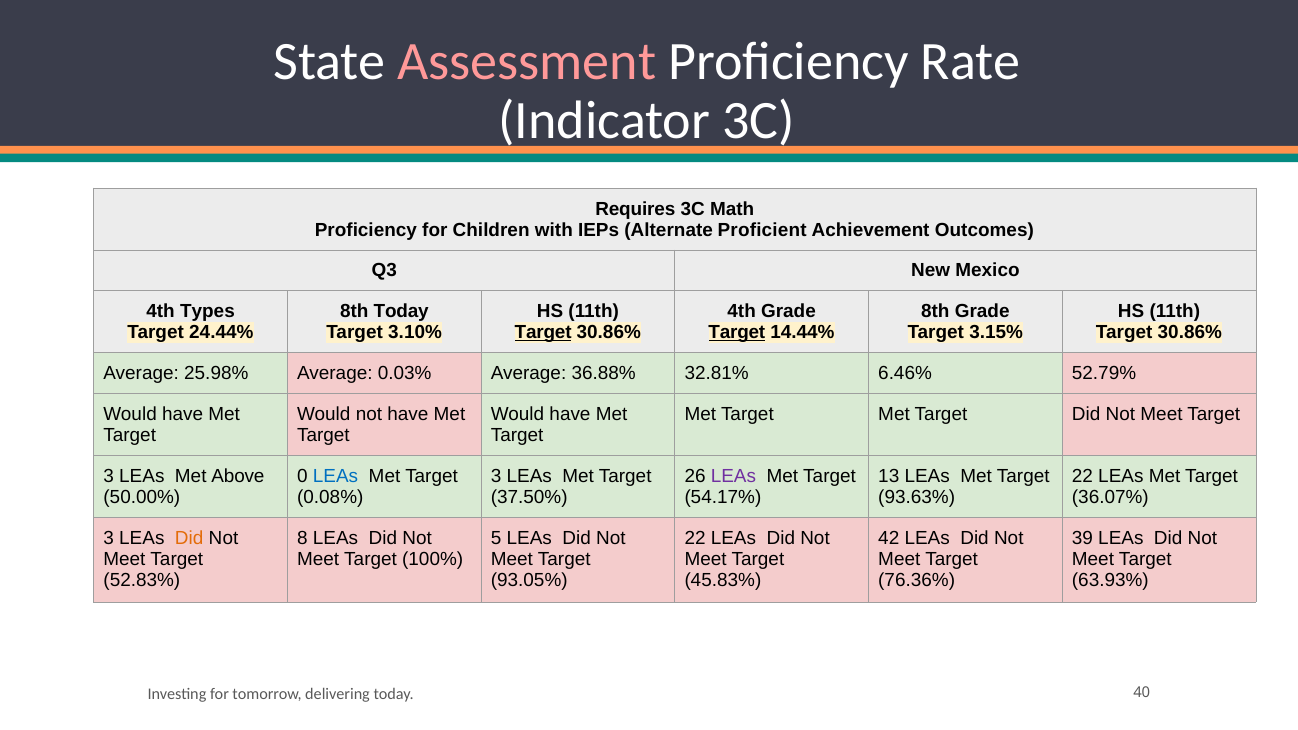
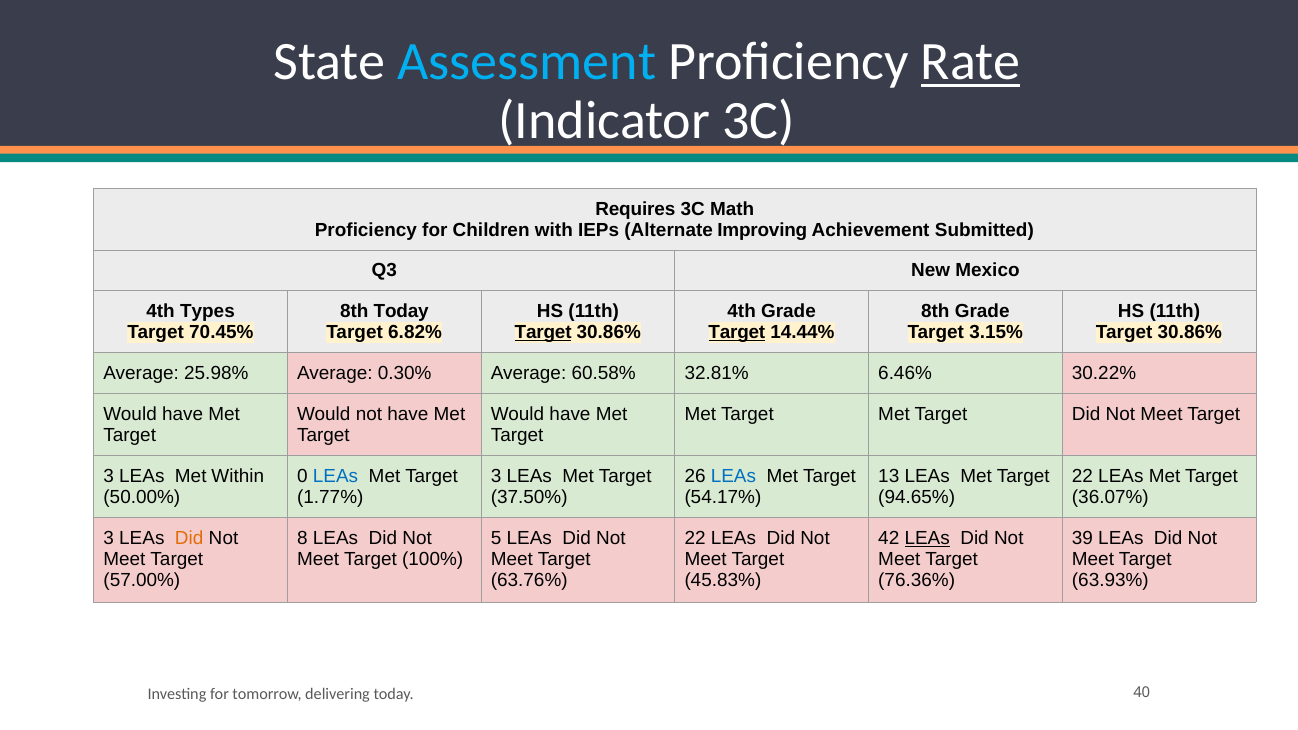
Assessment colour: pink -> light blue (527, 62)
Rate underline: none -> present (971, 62)
Proficient: Proficient -> Improving (762, 230)
Outcomes: Outcomes -> Submitted (984, 230)
24.44%: 24.44% -> 70.45% (221, 333)
3.10%: 3.10% -> 6.82% (415, 333)
0.03%: 0.03% -> 0.30% (405, 373)
36.88%: 36.88% -> 60.58% (604, 373)
52.79%: 52.79% -> 30.22% (1104, 373)
Above: Above -> Within (238, 476)
LEAs colour: purple -> blue (733, 476)
0.08%: 0.08% -> 1.77% (330, 497)
93.63%: 93.63% -> 94.65% (917, 497)
LEAs underline: none -> present (927, 538)
52.83%: 52.83% -> 57.00% (142, 581)
93.05%: 93.05% -> 63.76% (529, 581)
